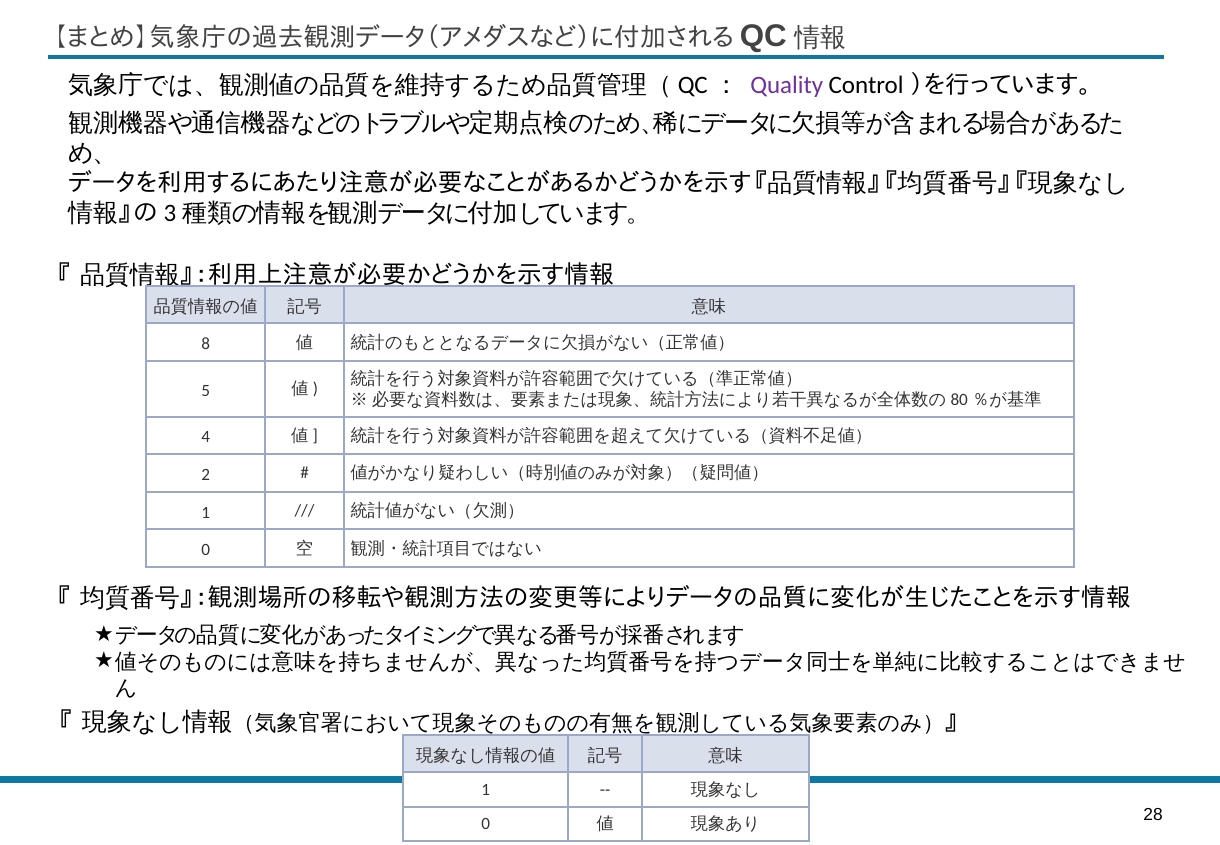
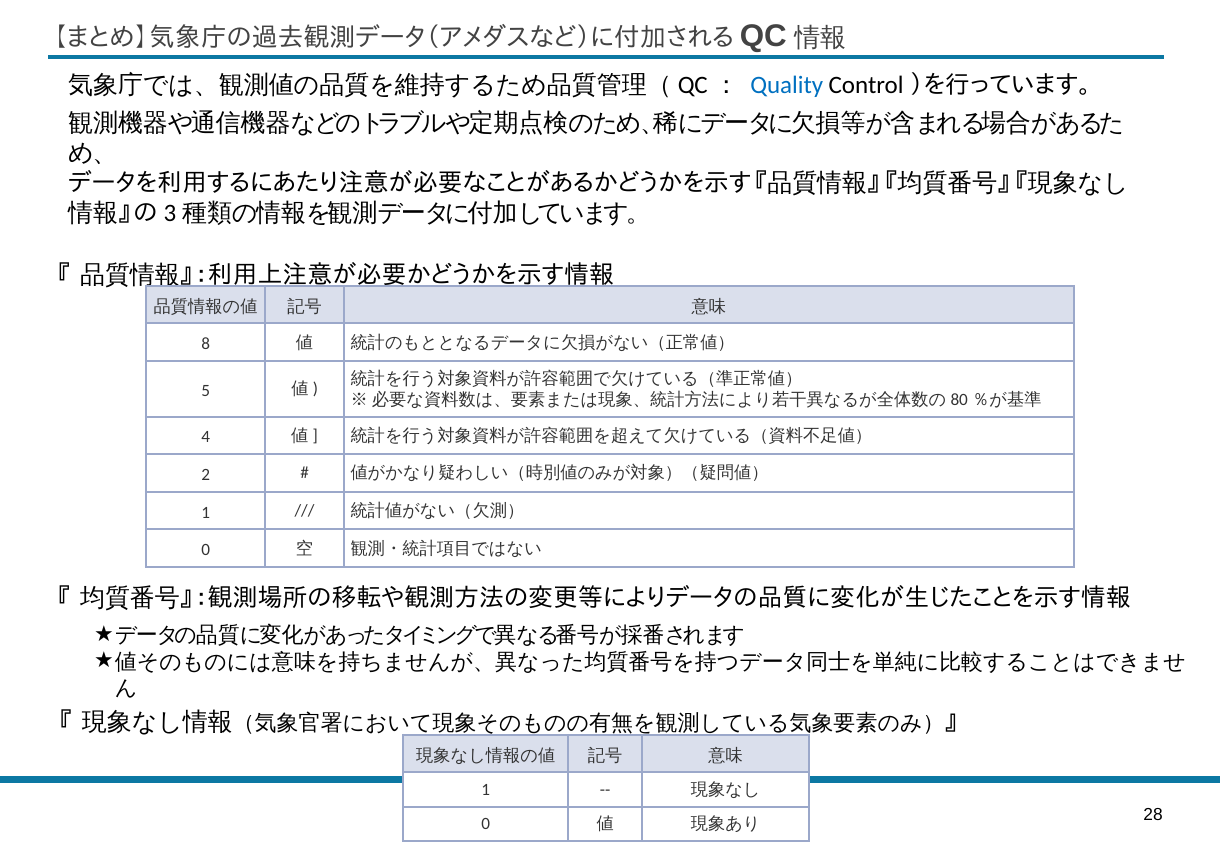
Quality colour: purple -> blue (787, 86)
